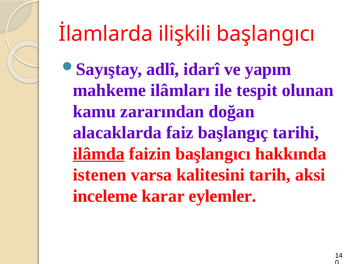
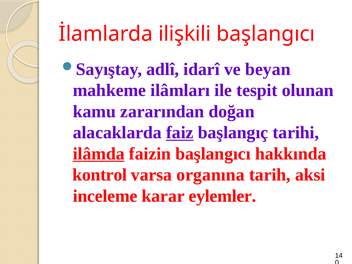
yapım: yapım -> beyan (268, 69)
faiz underline: none -> present (180, 133)
istenen: istenen -> kontrol (100, 175)
kalitesini: kalitesini -> organına (211, 175)
